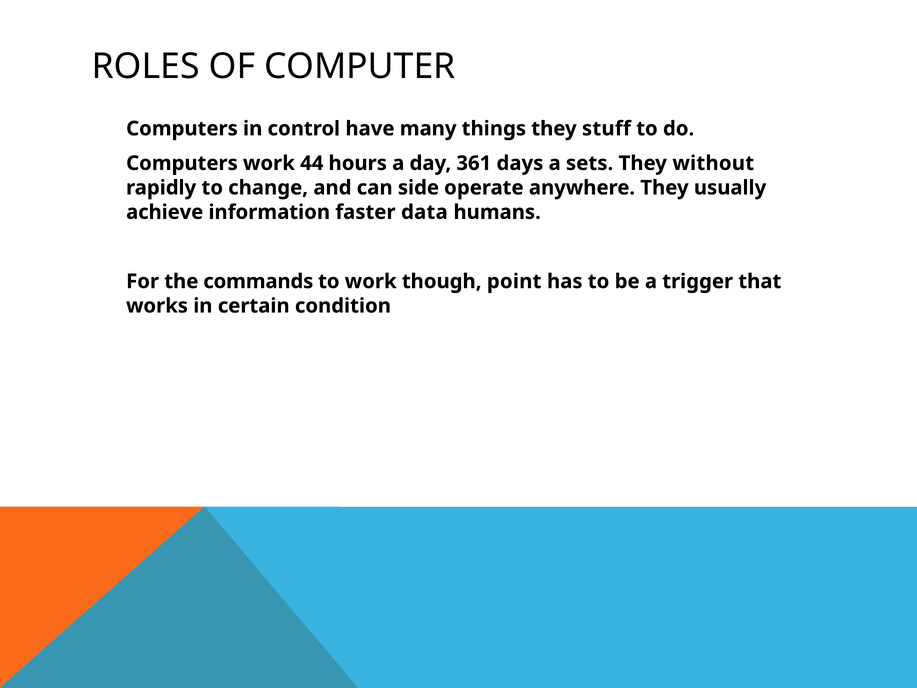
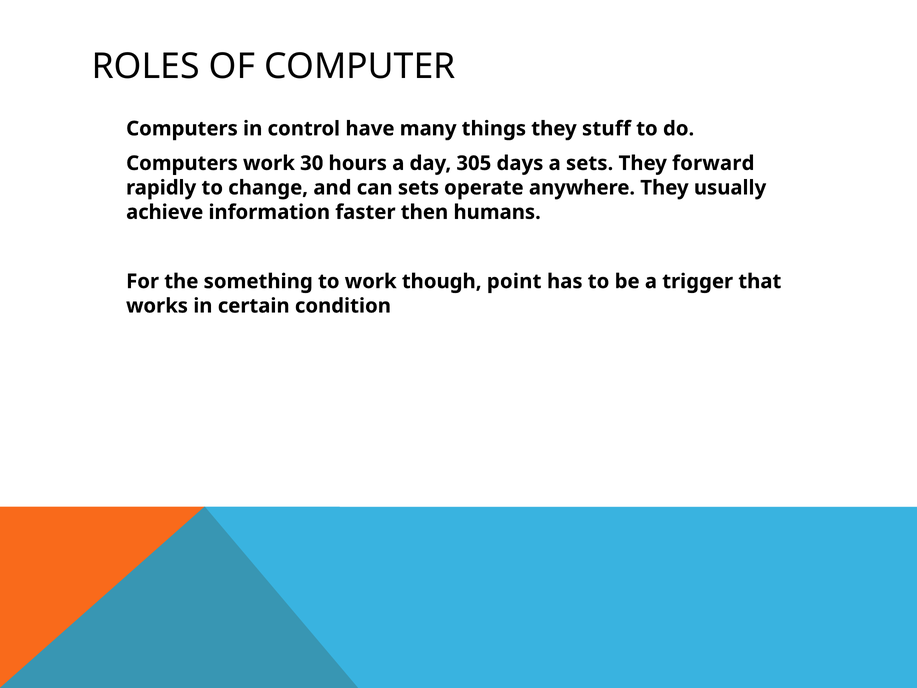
44: 44 -> 30 (312, 163)
361: 361 -> 305 (474, 163)
without: without -> forward (713, 163)
can side: side -> sets (418, 188)
data: data -> then (424, 212)
commands: commands -> something (258, 281)
